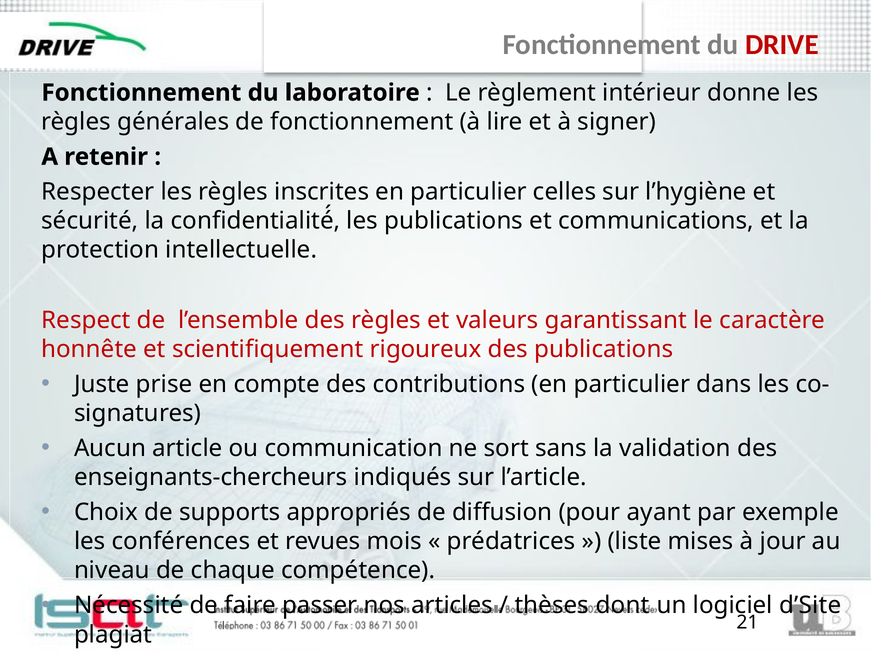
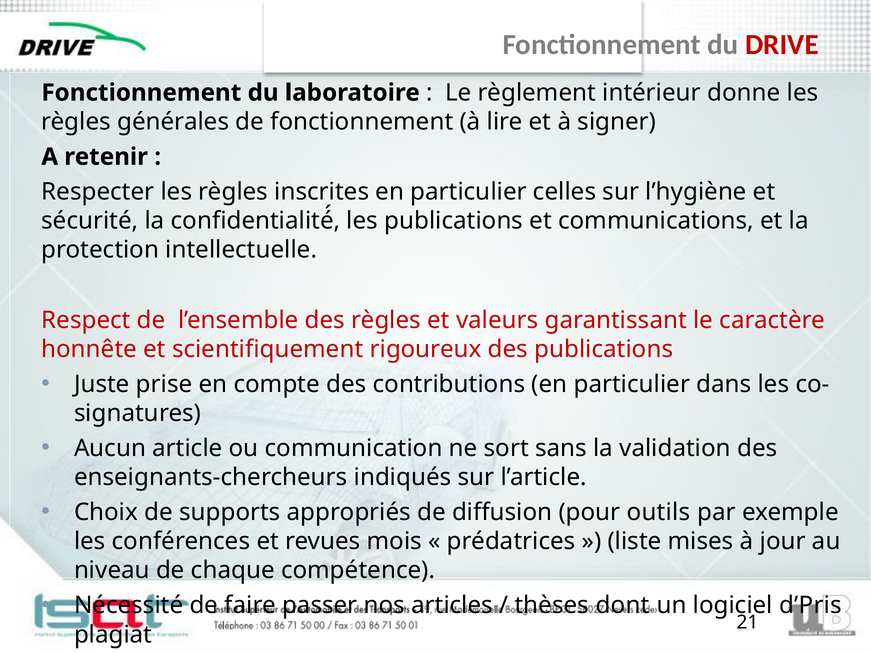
ayant: ayant -> outils (659, 513)
d’Site: d’Site -> d’Pris (810, 606)
